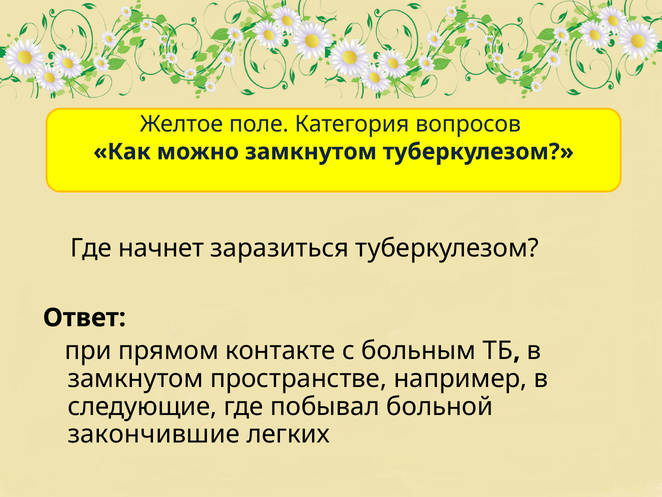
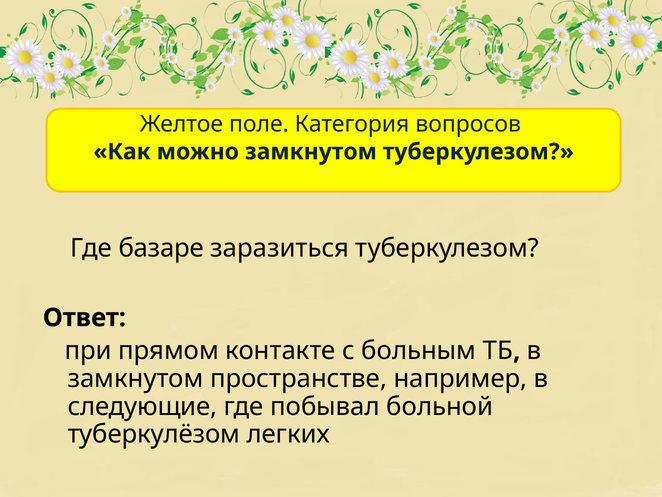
начнет: начнет -> базаре (161, 248)
закончившие: закончившие -> туберкулёзом (154, 434)
